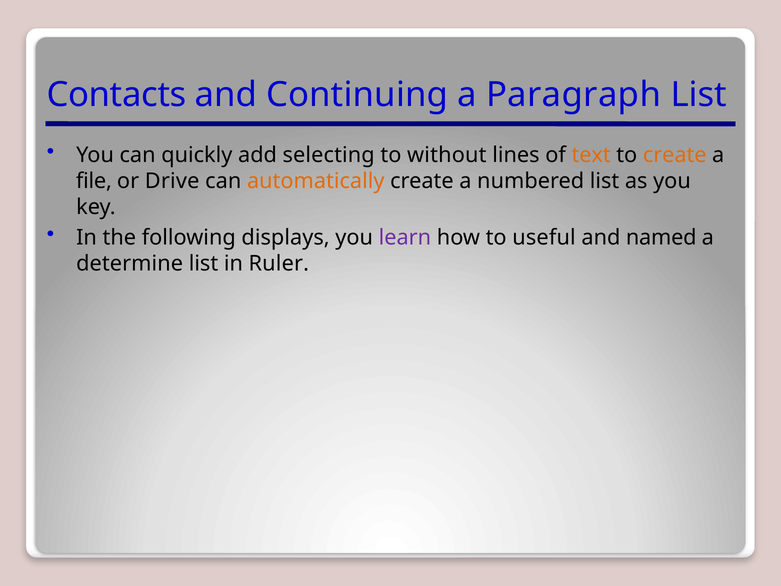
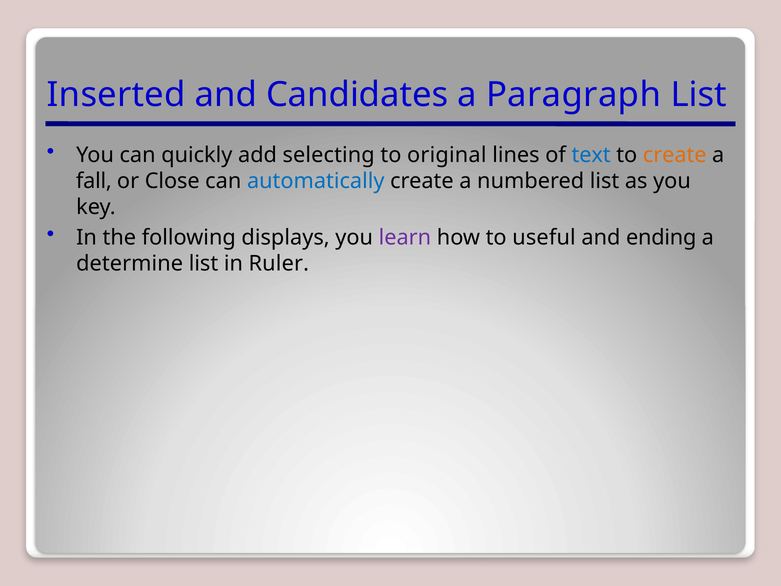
Contacts: Contacts -> Inserted (116, 95)
Continuing: Continuing -> Candidates (357, 95)
without: without -> original (447, 155)
text colour: orange -> blue (591, 155)
file: file -> fall (94, 181)
Drive: Drive -> Close (172, 181)
automatically colour: orange -> blue (316, 181)
named: named -> ending (661, 238)
